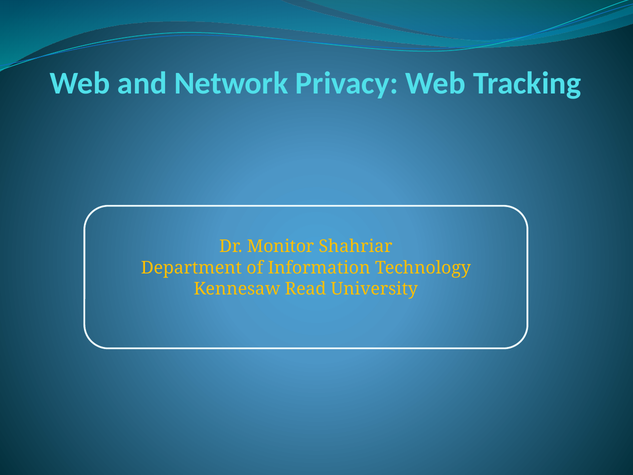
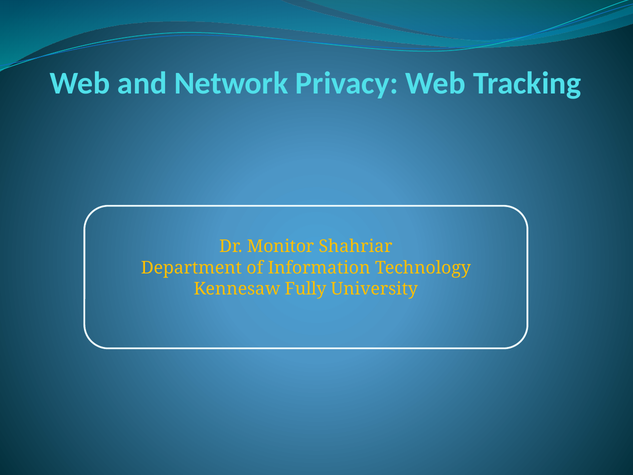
Read: Read -> Fully (306, 289)
